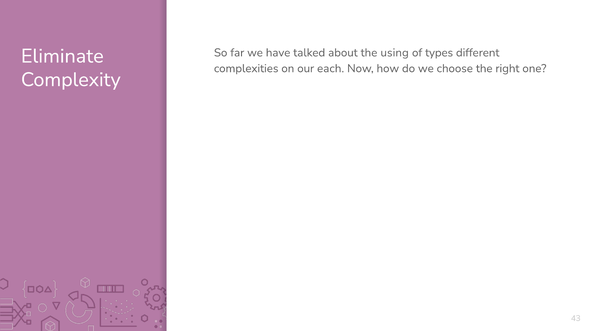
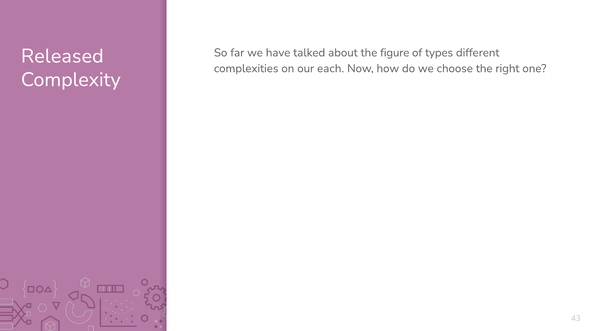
using: using -> figure (395, 53)
Eliminate: Eliminate -> Released (62, 56)
